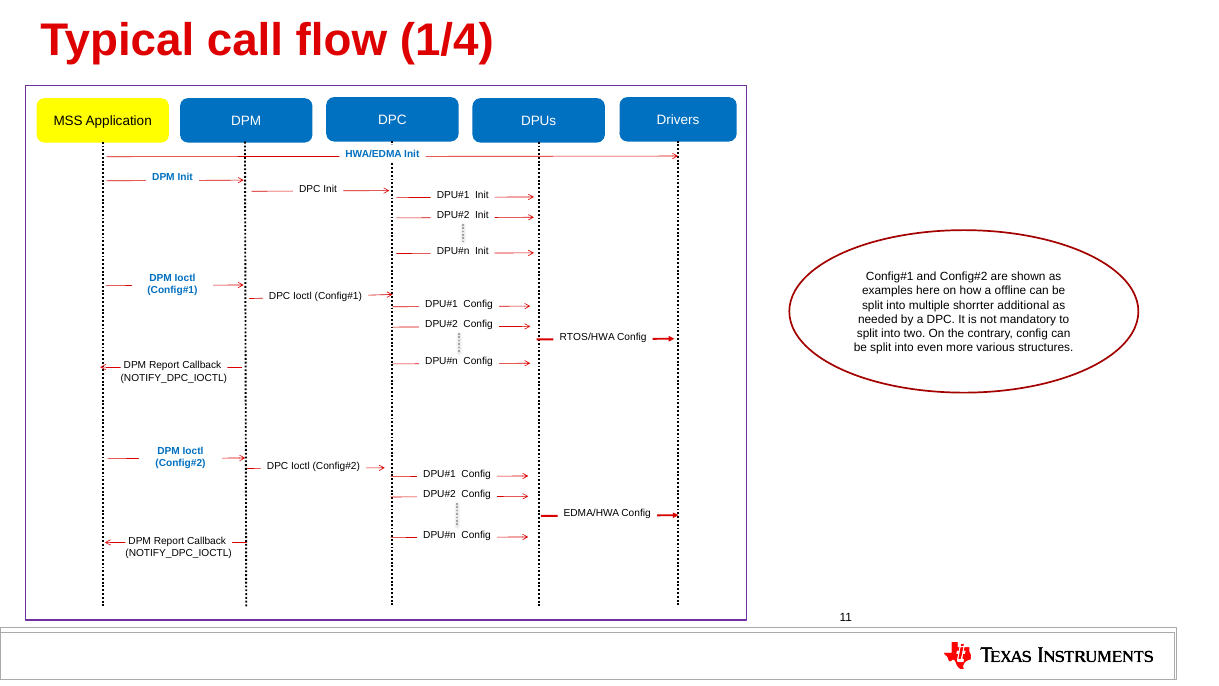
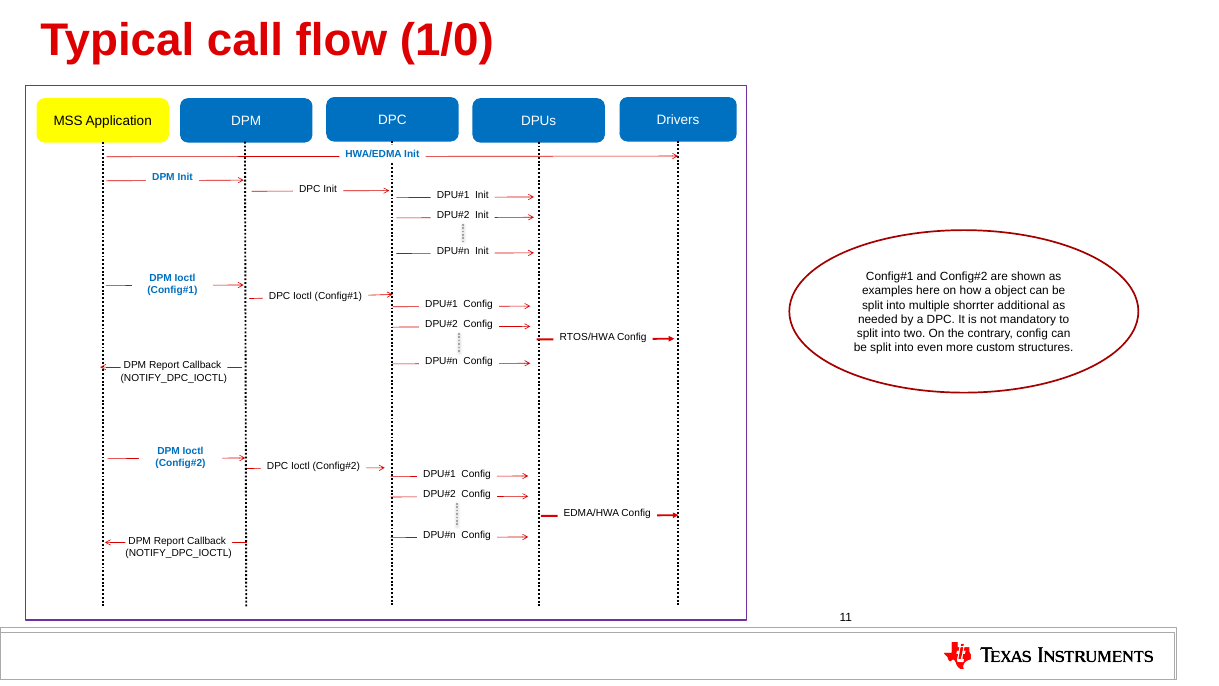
1/4: 1/4 -> 1/0 (447, 40)
offline: offline -> object (1011, 291)
various: various -> custom (996, 348)
